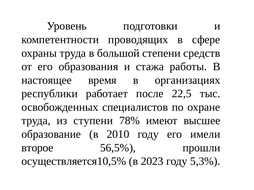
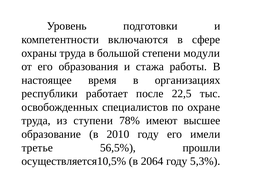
проводящих: проводящих -> включаются (138, 40)
средств: средств -> модули (202, 53)
второе: второе -> третье (37, 148)
2023: 2023 -> 2064 (152, 162)
